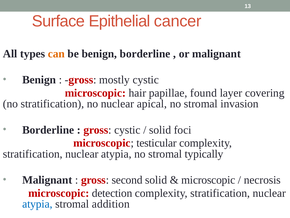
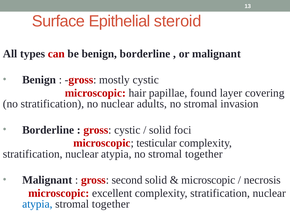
cancer: cancer -> steroid (178, 21)
can colour: orange -> red (56, 54)
apical: apical -> adults (152, 104)
no stromal typically: typically -> together (204, 154)
detection: detection -> excellent (112, 193)
addition: addition -> together (111, 204)
